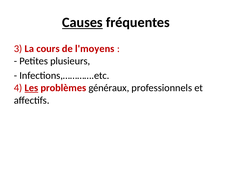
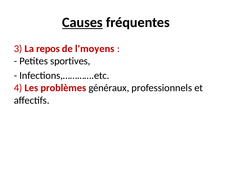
cours: cours -> repos (48, 49)
plusieurs: plusieurs -> sportives (70, 61)
Les underline: present -> none (31, 88)
